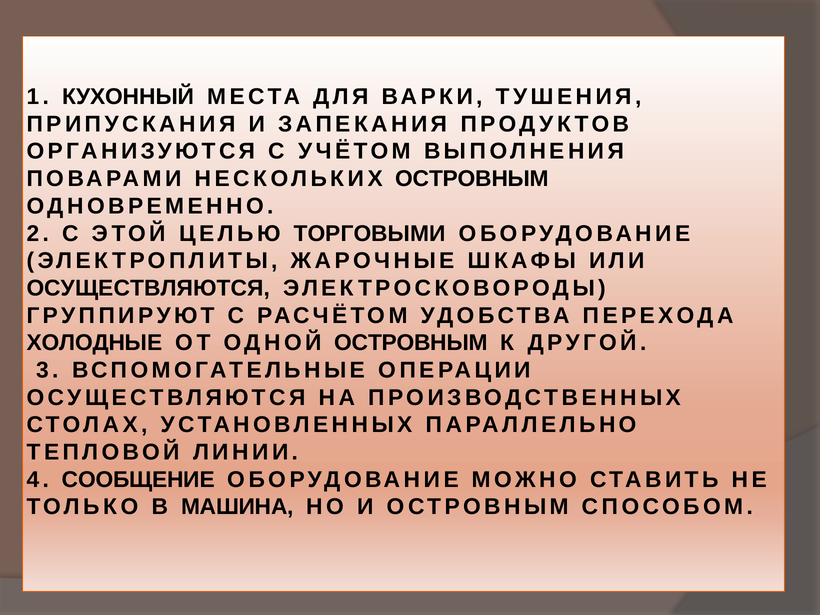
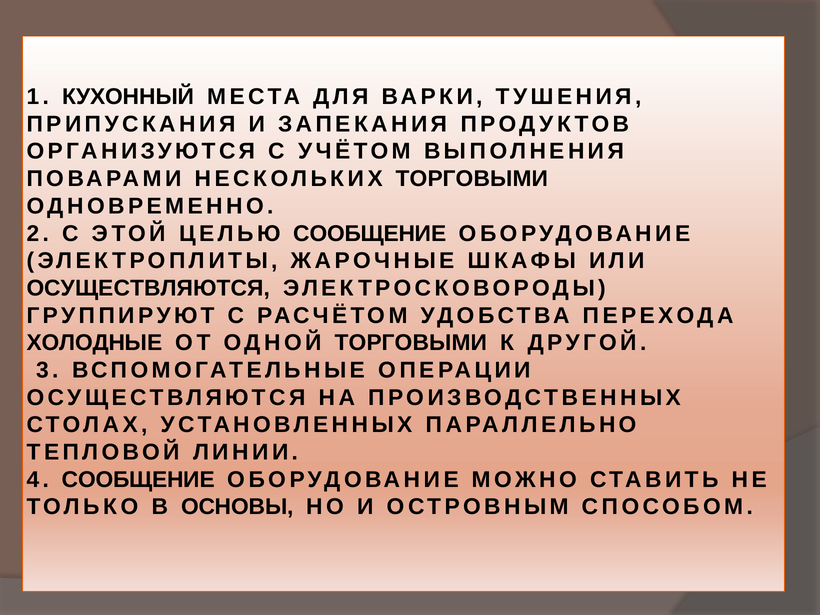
НЕСКОЛЬКИХ ОСТРОВНЫМ: ОСТРОВНЫМ -> ТОРГОВЫМИ (472, 179)
ЦЕЛЬЮ ТОРГОВЫМИ: ТОРГОВЫМИ -> СООБЩЕНИЕ (370, 234)
ОДНОЙ ОСТРОВНЫМ: ОСТРОВНЫМ -> ТОРГОВЫМИ (411, 343)
МАШИНА: МАШИНА -> ОСНОВЫ (237, 507)
